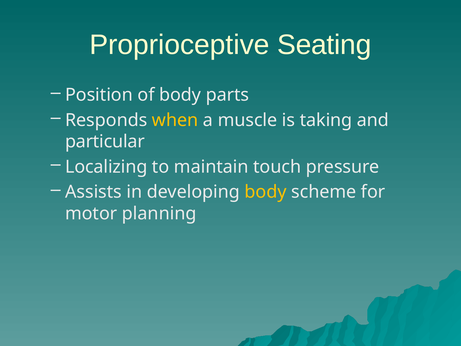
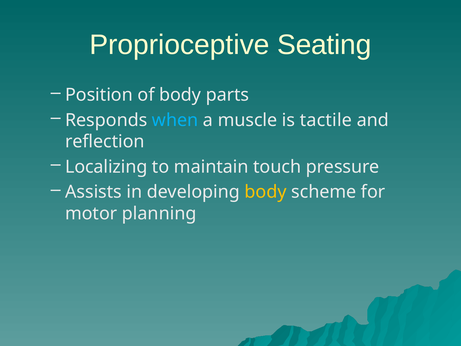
when colour: yellow -> light blue (175, 120)
taking: taking -> tactile (326, 120)
particular: particular -> reflection (105, 142)
